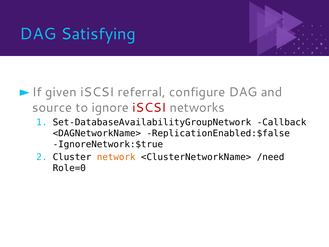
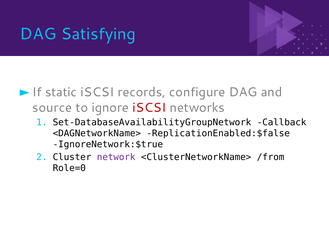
given: given -> static (61, 92)
referral: referral -> records (142, 92)
network colour: orange -> purple (116, 157)
/need: /need -> /from (271, 157)
